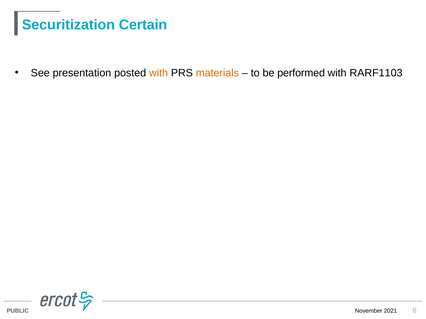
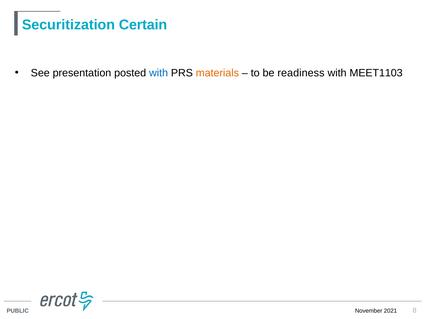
with colour: orange -> blue (159, 73)
performed: performed -> readiness (301, 73)
RARF1103: RARF1103 -> MEET1103 (376, 73)
